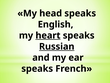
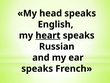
Russian underline: present -> none (57, 46)
